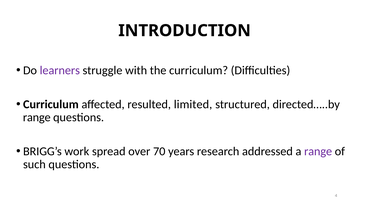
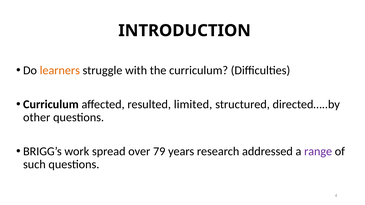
learners colour: purple -> orange (60, 71)
range: range -> other (37, 118)
70: 70 -> 79 (159, 151)
